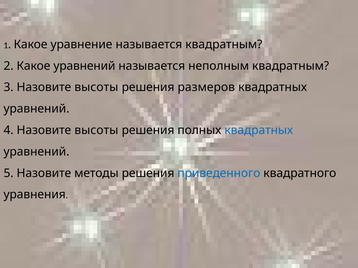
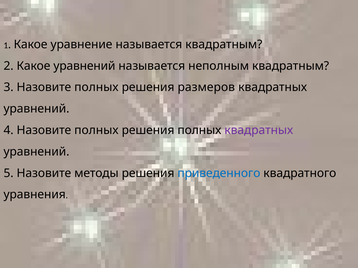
3 Назовите высоты: высоты -> полных (96, 87)
4 Назовите высоты: высоты -> полных (96, 130)
квадратных colour: blue -> purple (259, 130)
